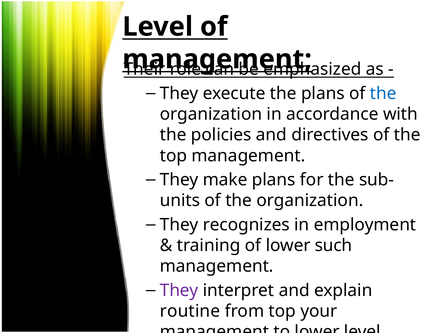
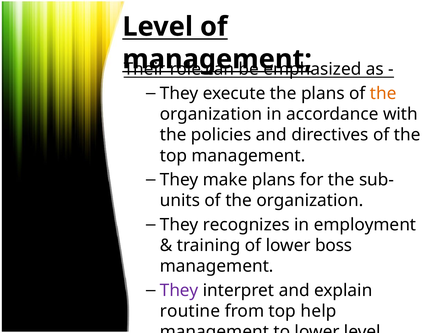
the colour: blue -> orange (383, 93)
such: such -> boss (334, 246)
your: your -> help (319, 311)
